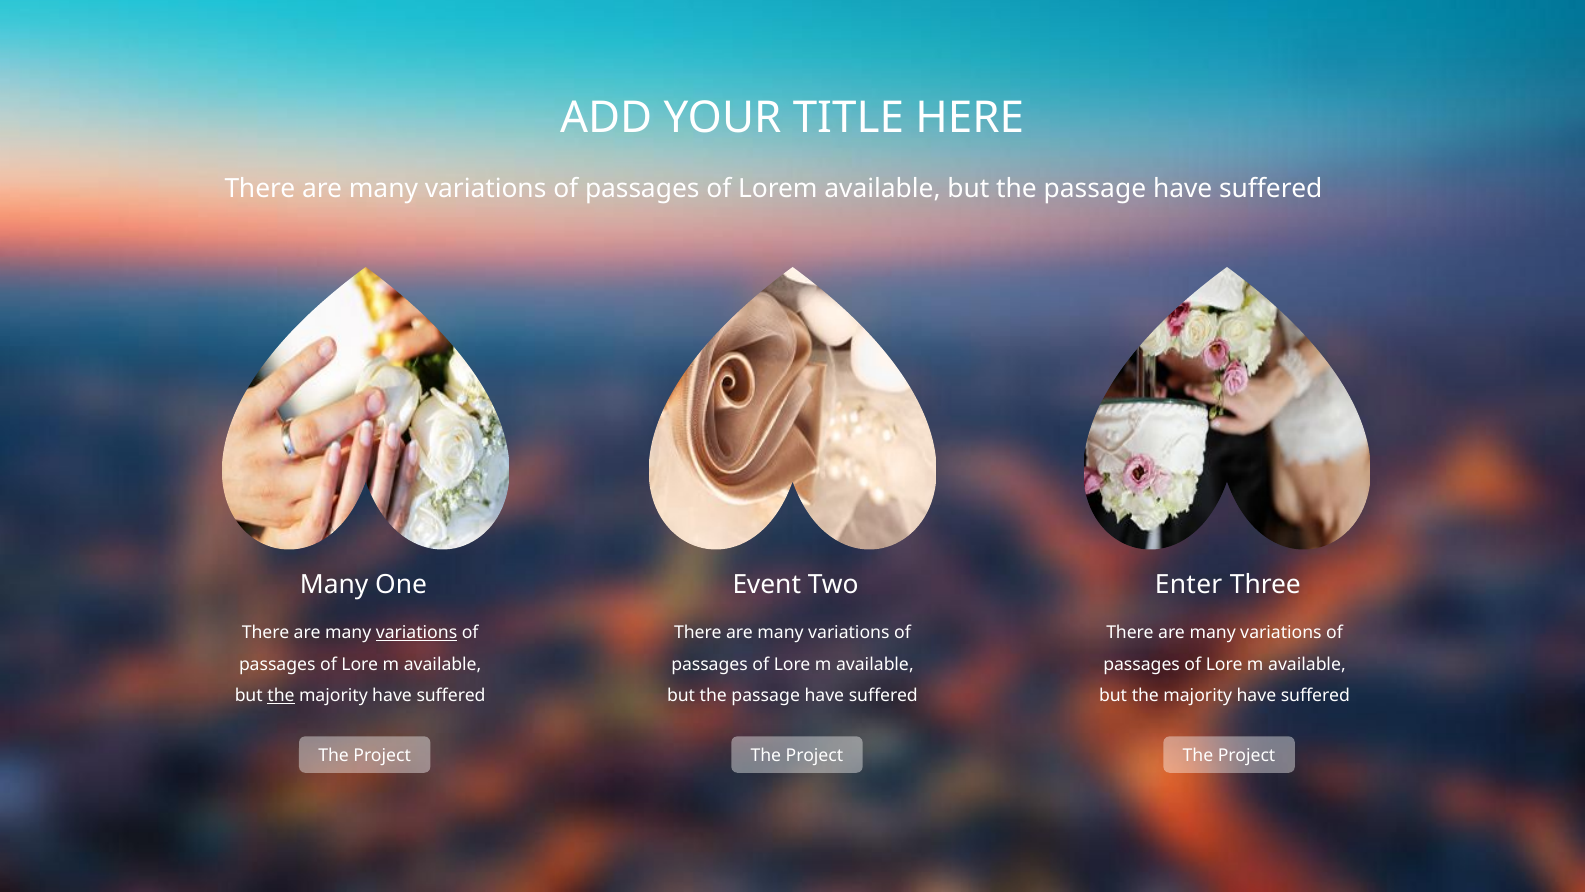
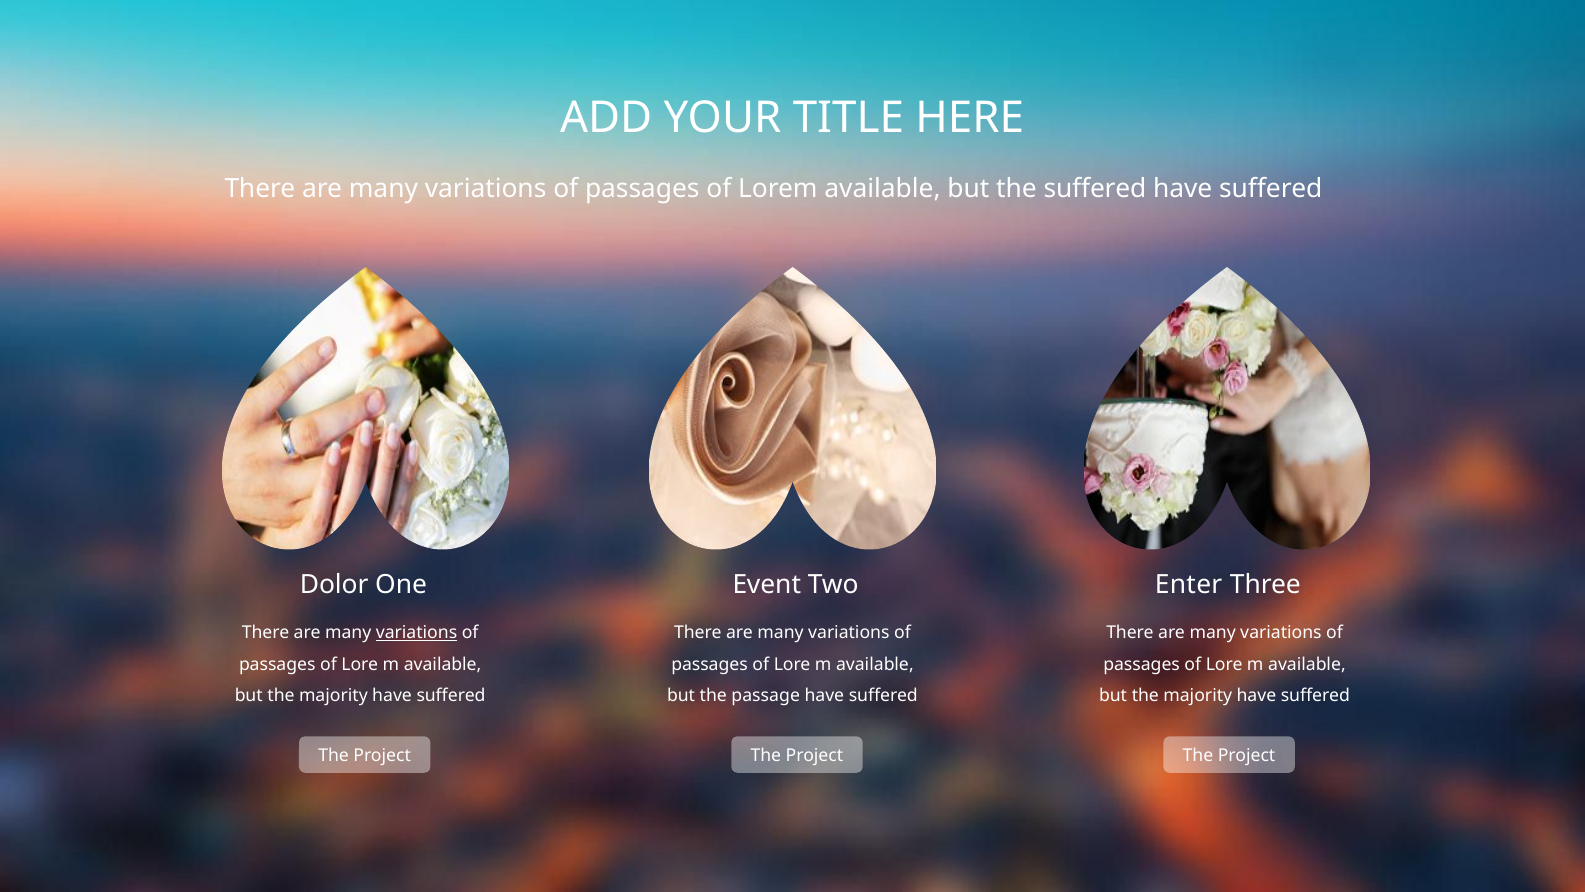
passage: passage -> suffered (1095, 189)
Many: Many -> Dolor (334, 584)
the underline: present -> none (281, 695)
